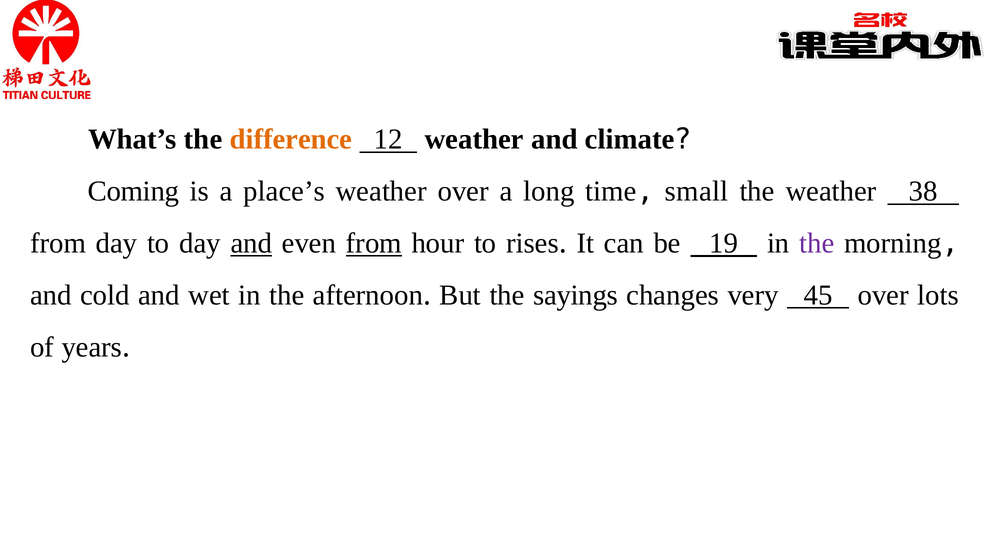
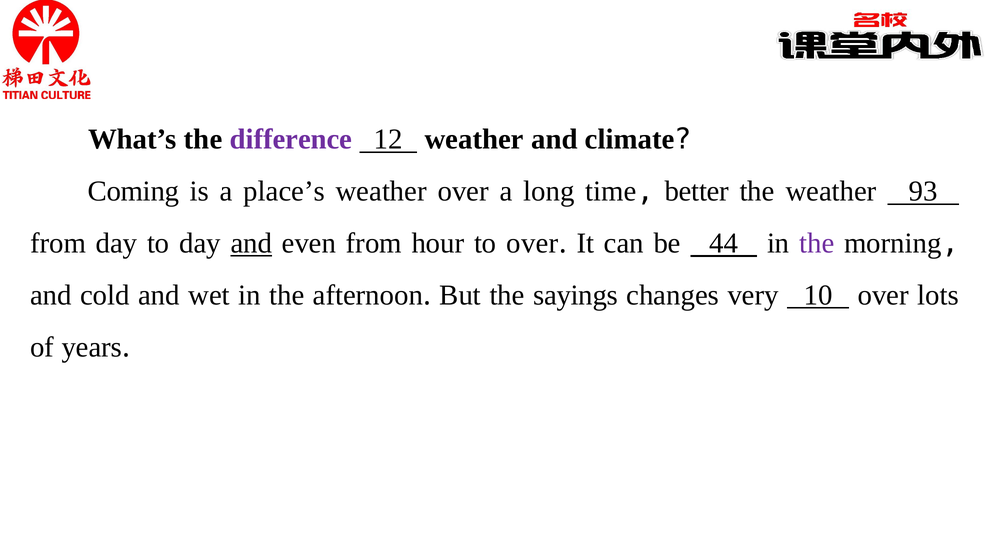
difference colour: orange -> purple (291, 140)
small: small -> better (697, 192)
38: 38 -> 93 (923, 192)
from underline: present -> none (374, 243)
to rises: rises -> over (532, 243)
19: 19 -> 44 (724, 243)
45: 45 -> 10 (818, 295)
